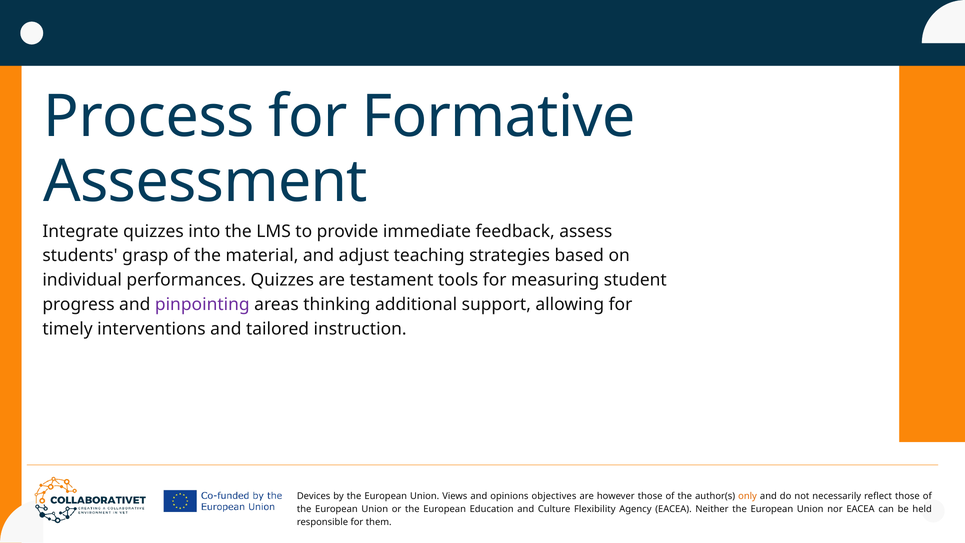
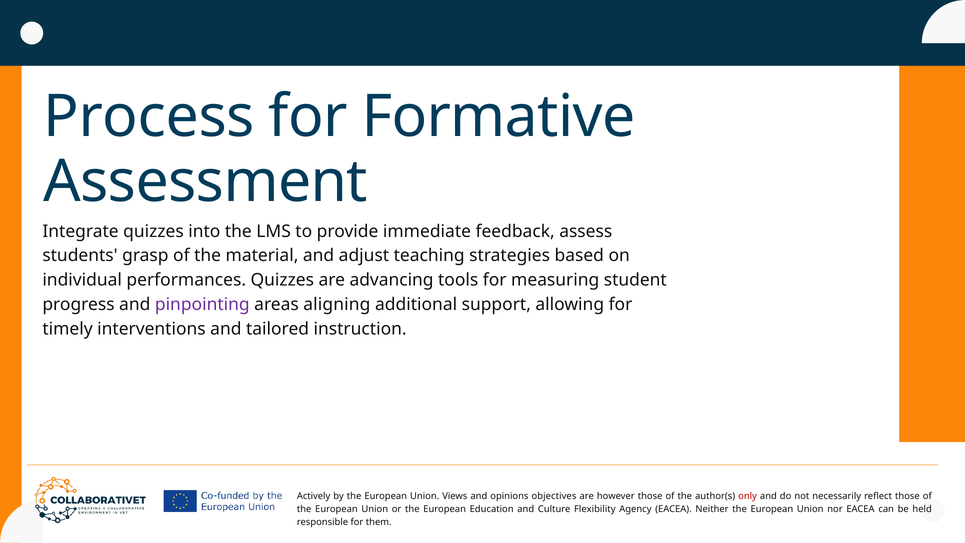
testament: testament -> advancing (392, 280)
thinking: thinking -> aligning (337, 304)
Devices: Devices -> Actively (314, 496)
only colour: orange -> red (748, 496)
